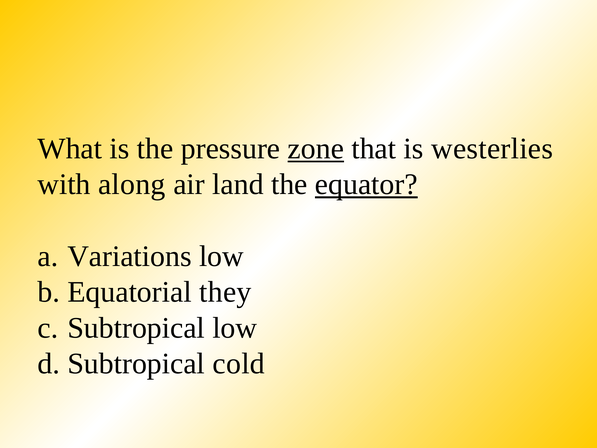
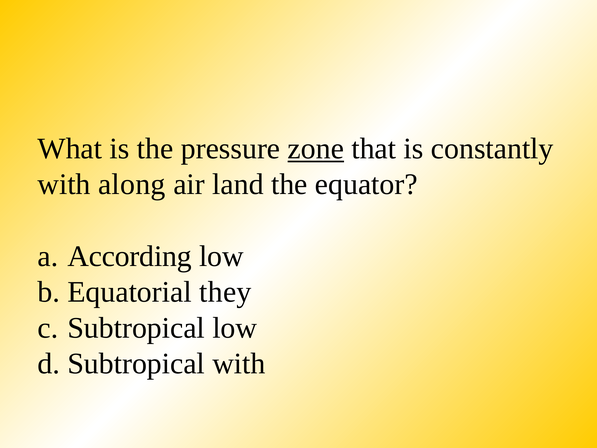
westerlies: westerlies -> constantly (492, 149)
equator underline: present -> none (366, 184)
Variations: Variations -> According (130, 256)
cold: cold -> with (239, 363)
